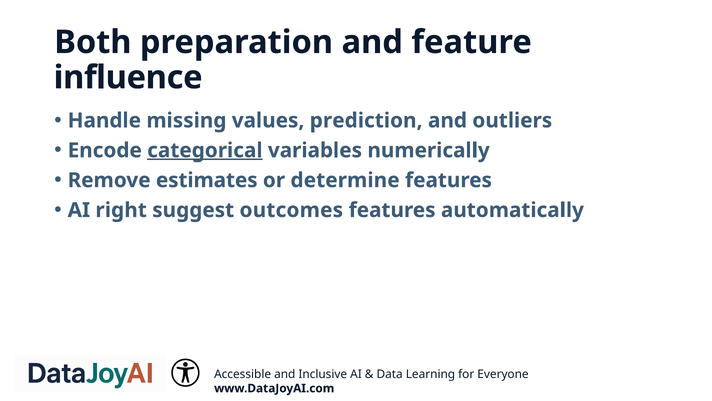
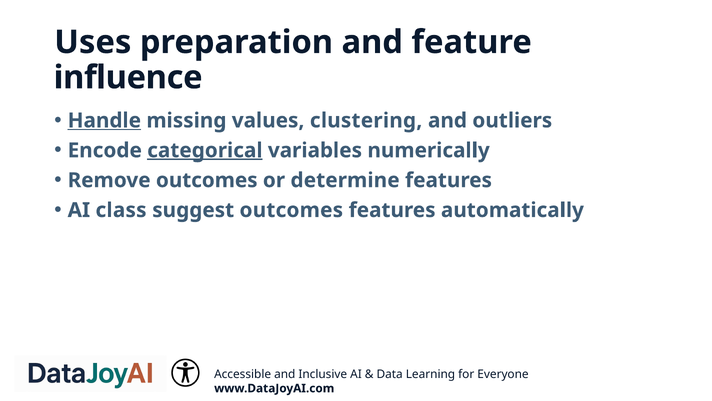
Both: Both -> Uses (93, 42)
Handle underline: none -> present (104, 120)
prediction: prediction -> clustering (366, 120)
Remove estimates: estimates -> outcomes (207, 180)
right: right -> class (121, 210)
